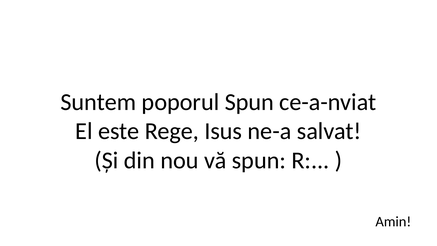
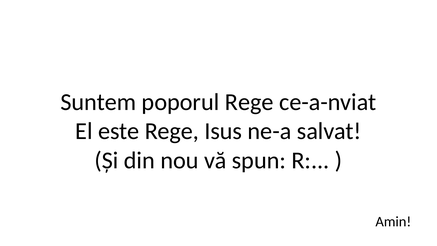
poporul Spun: Spun -> Rege (249, 102)
